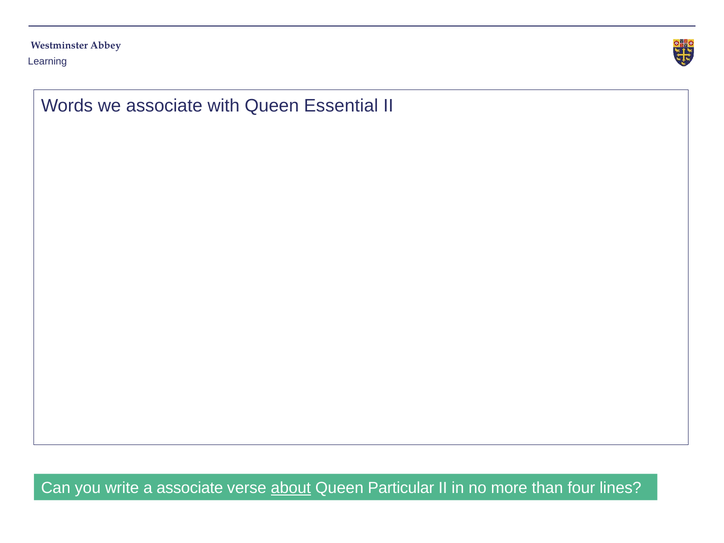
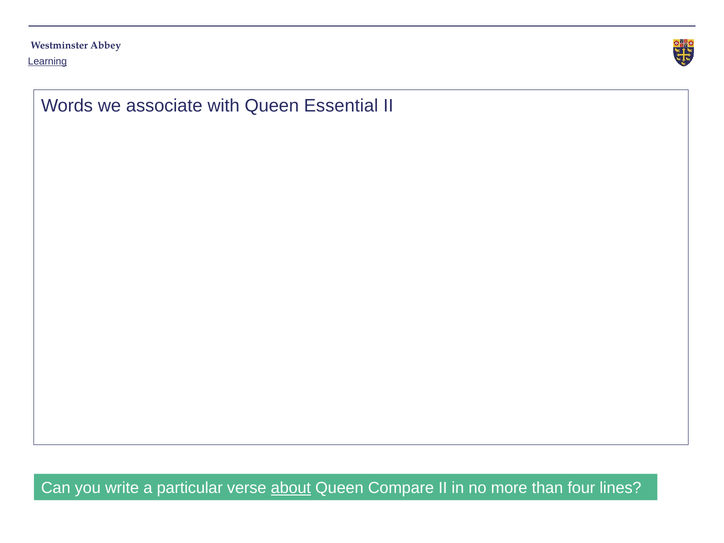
Learning underline: none -> present (47, 61)
a associate: associate -> particular (190, 488)
Particular: Particular -> Compare (401, 488)
